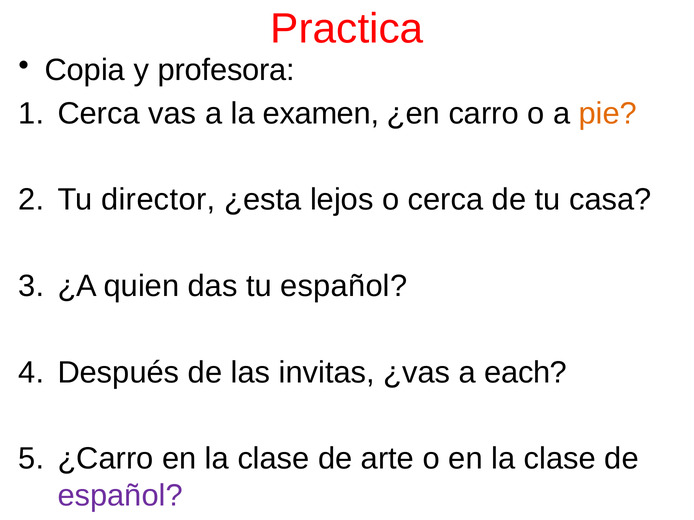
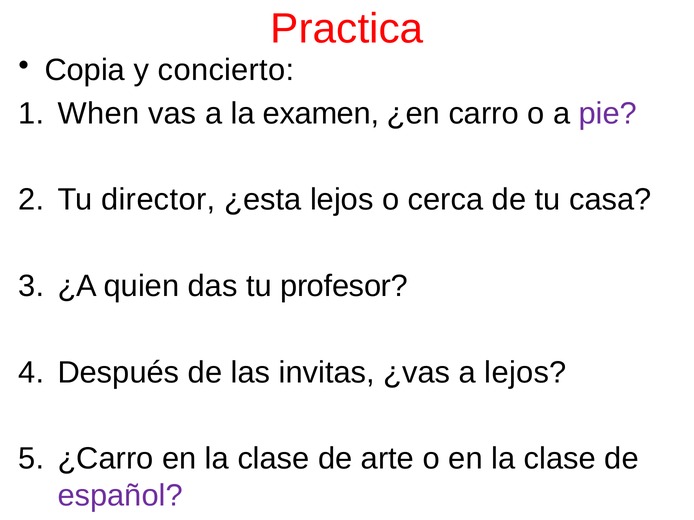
profesora: profesora -> concierto (226, 70)
Cerca: Cerca -> When (99, 114)
pie colour: orange -> purple (608, 114)
tu español: español -> profesor (344, 286)
a each: each -> lejos (525, 373)
